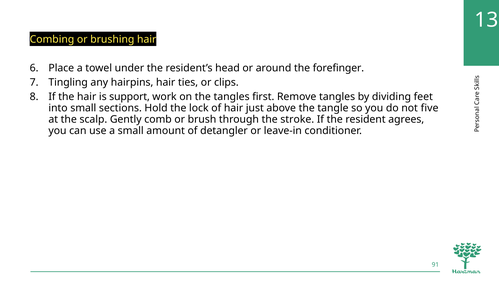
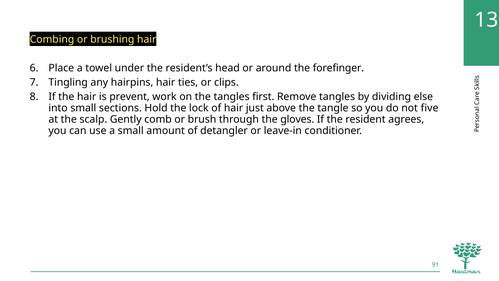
support: support -> prevent (130, 97)
feet: feet -> else (423, 97)
stroke: stroke -> gloves (297, 119)
